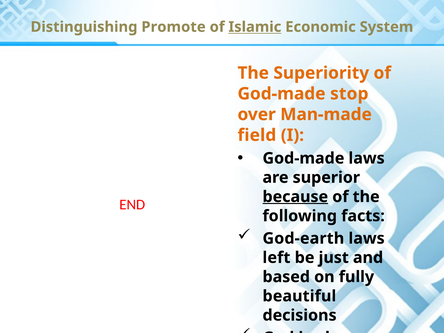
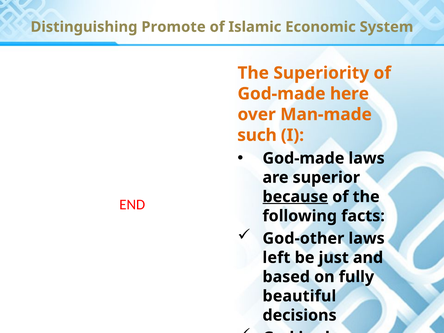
Islamic underline: present -> none (255, 27)
stop: stop -> here (349, 94)
field: field -> such (257, 135)
God-earth: God-earth -> God-other (303, 238)
